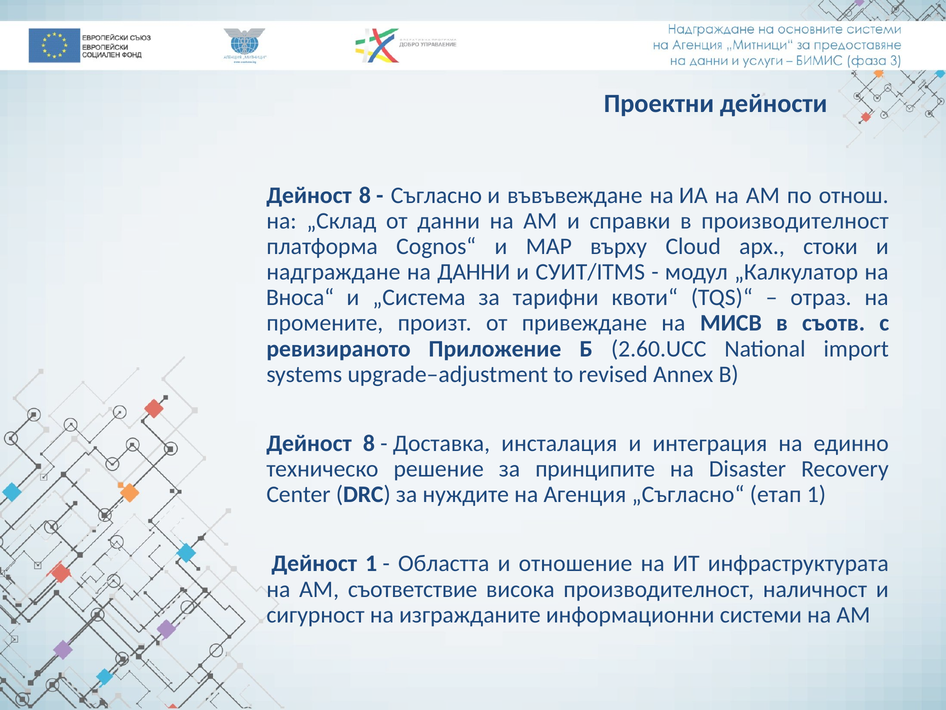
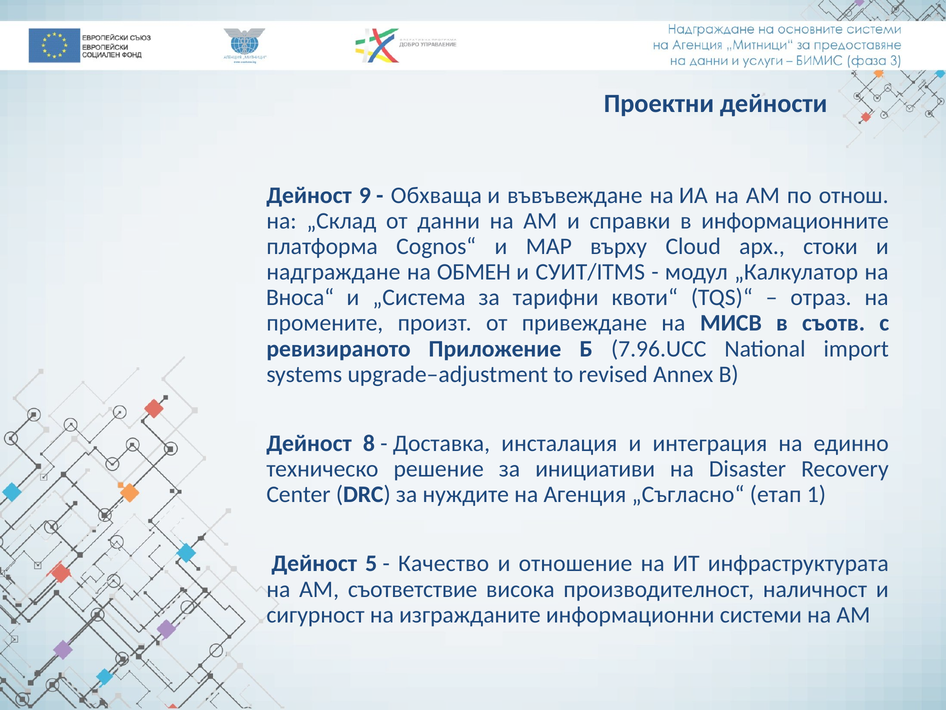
8: 8 -> 9 (365, 195)
Съгласно: Съгласно -> Обхваща (436, 195)
в производителност: производителност -> информационните (795, 221)
на ДАННИ: ДАННИ -> ОБМЕН (474, 272)
2.60.UCC: 2.60.UCC -> 7.96.UCC (659, 349)
принципите: принципите -> инициативи (595, 469)
Дейност 1: 1 -> 5 (371, 563)
Областта: Областта -> Качество (444, 563)
